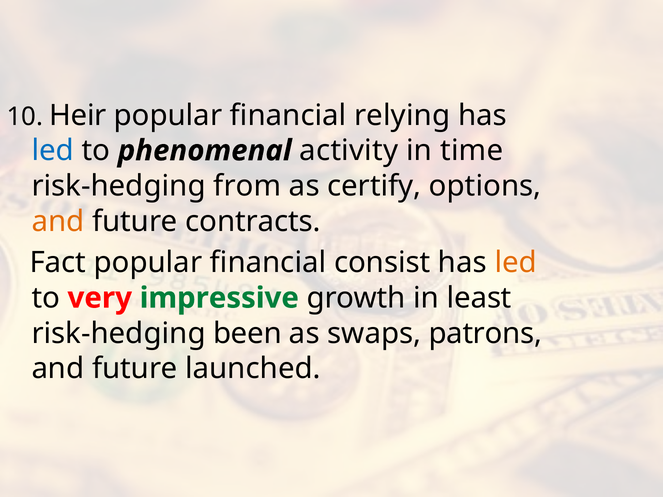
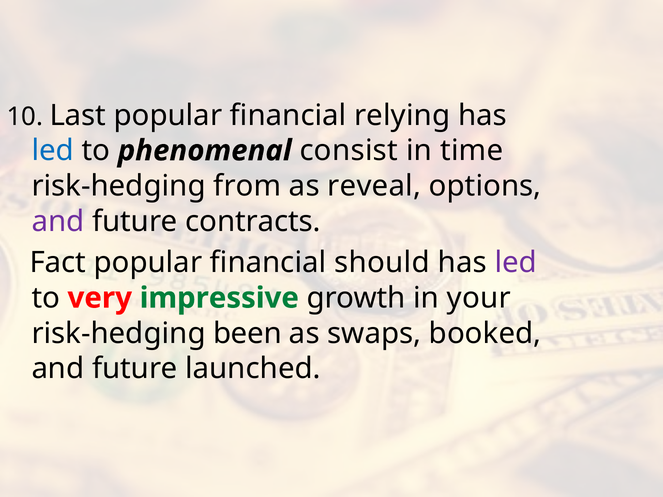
Heir: Heir -> Last (78, 115)
activity: activity -> consist (349, 151)
certify: certify -> reveal (374, 186)
and colour: orange -> purple (58, 221)
consist: consist -> should (382, 263)
led colour: orange -> purple (516, 263)
least: least -> your (479, 298)
patrons: patrons -> booked (485, 333)
